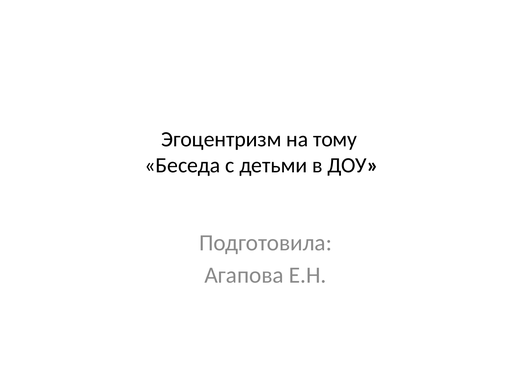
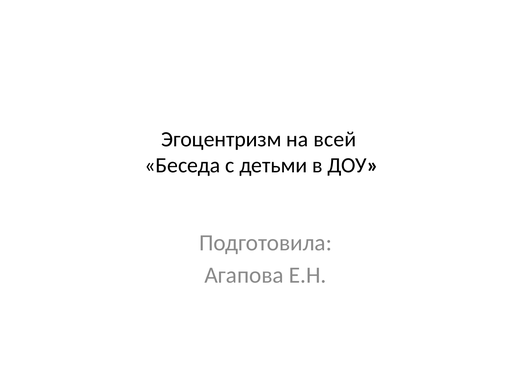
тому: тому -> всей (335, 139)
